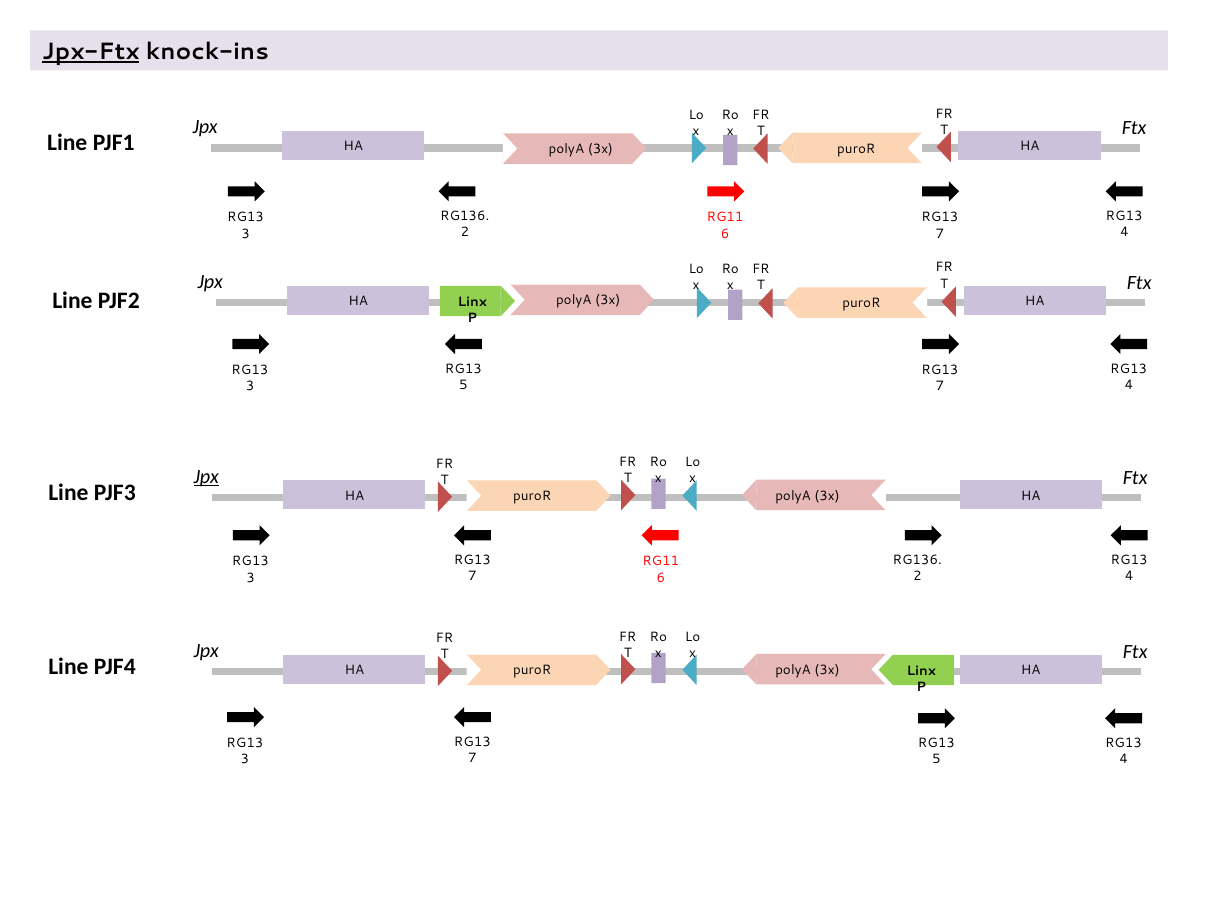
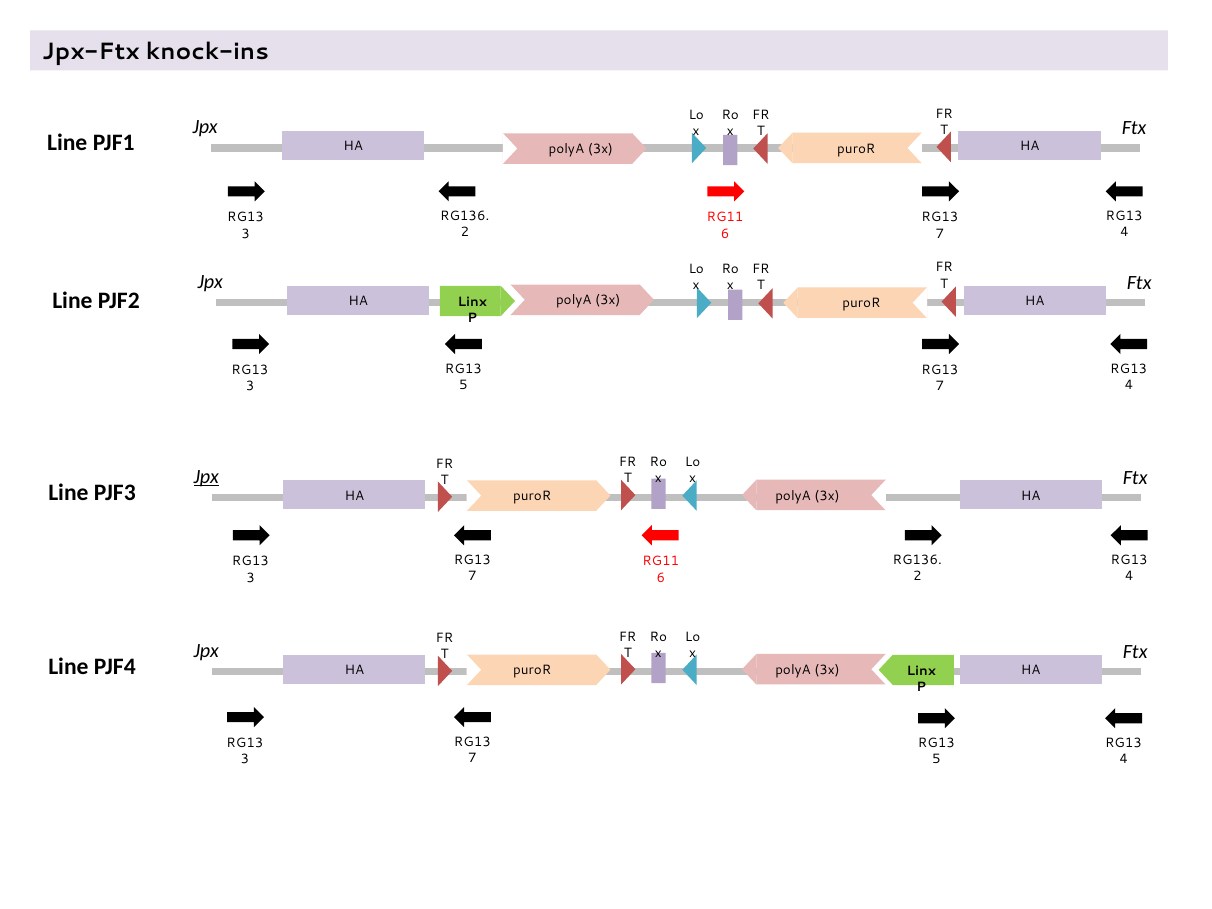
Jpx-Ftx underline: present -> none (91, 52)
